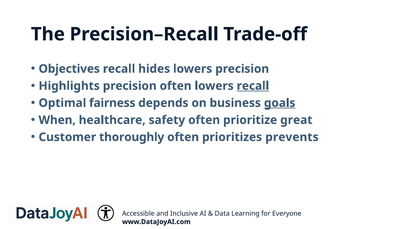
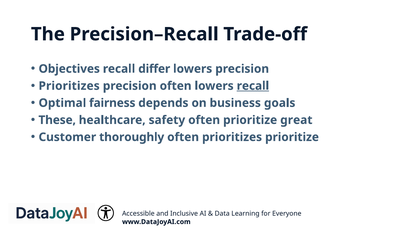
hides: hides -> differ (154, 69)
Highlights: Highlights -> Prioritizes (69, 86)
goals underline: present -> none (280, 103)
When: When -> These (57, 120)
prioritizes prevents: prevents -> prioritize (292, 137)
